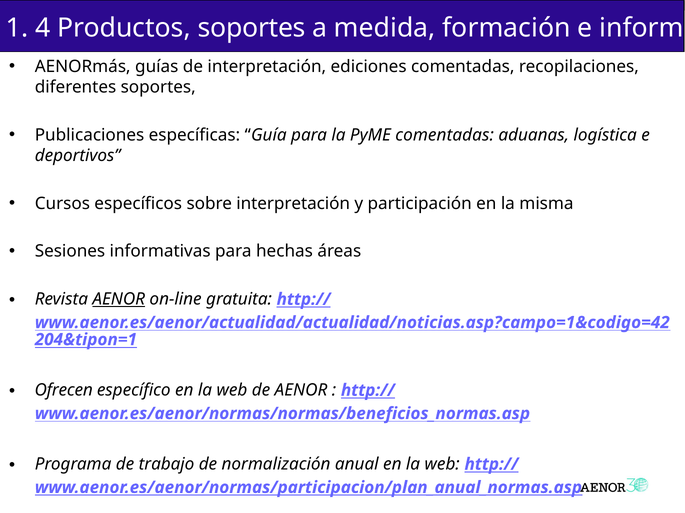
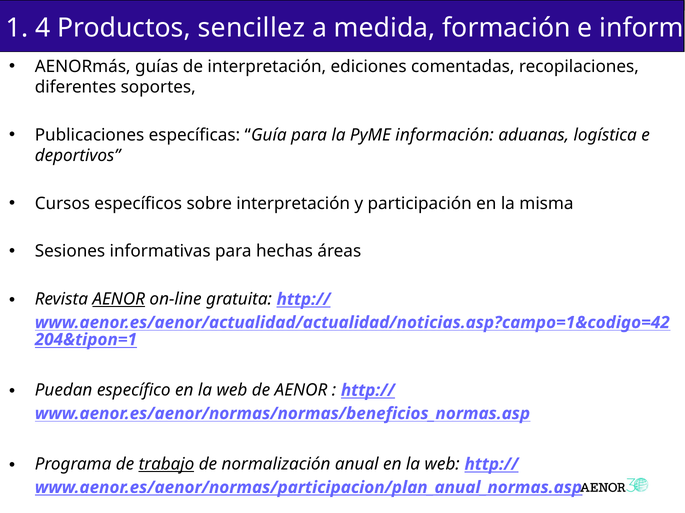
Productos soportes: soportes -> sencillez (251, 28)
PyME comentadas: comentadas -> información (445, 135)
Ofrecen: Ofrecen -> Puedan (64, 391)
trabajo underline: none -> present (167, 465)
